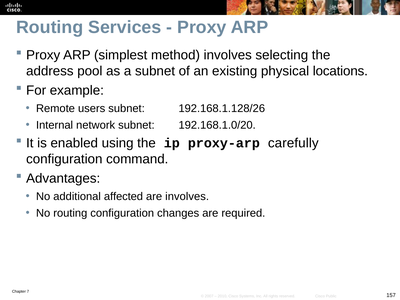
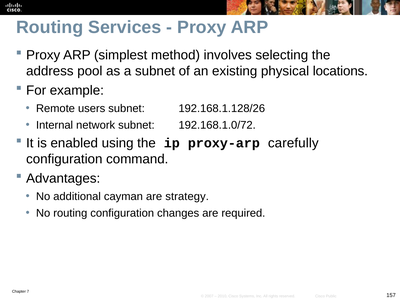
192.168.1.0/20: 192.168.1.0/20 -> 192.168.1.0/72 (217, 125)
affected: affected -> cayman (123, 196)
are involves: involves -> strategy (187, 196)
